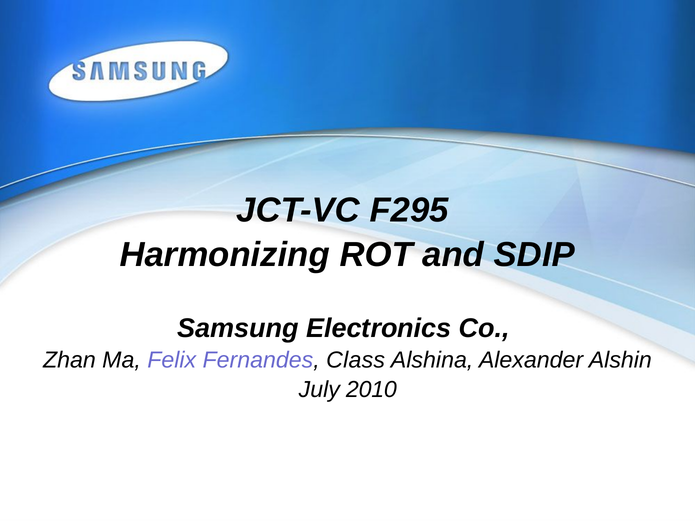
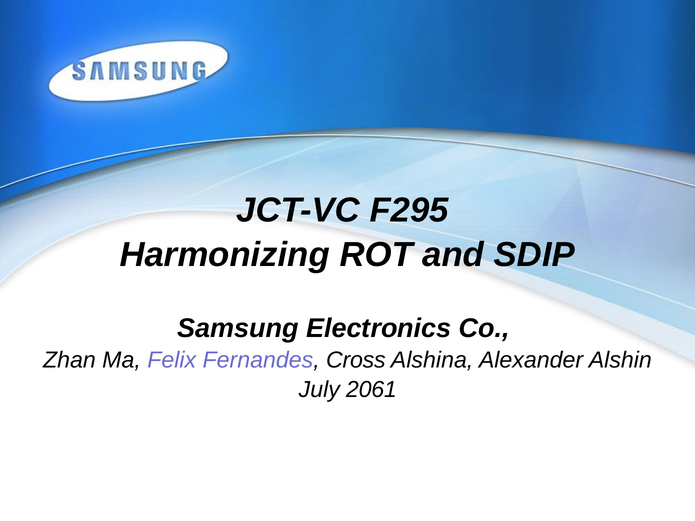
Class: Class -> Cross (356, 360)
2010: 2010 -> 2061 (371, 390)
